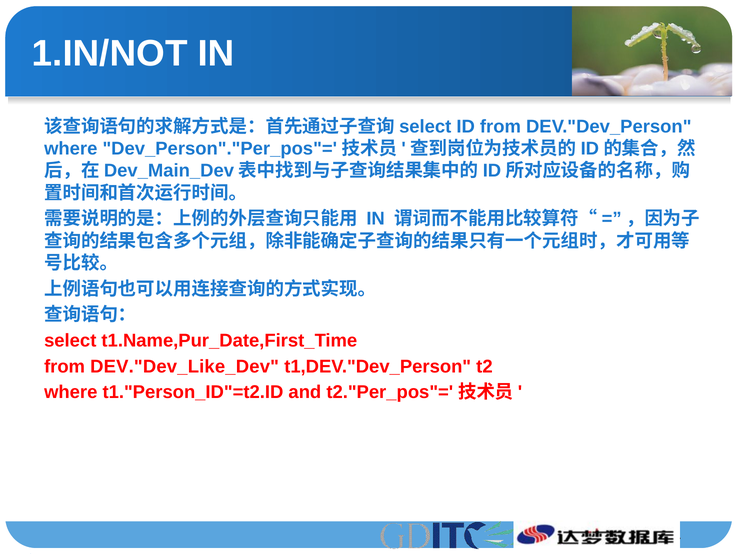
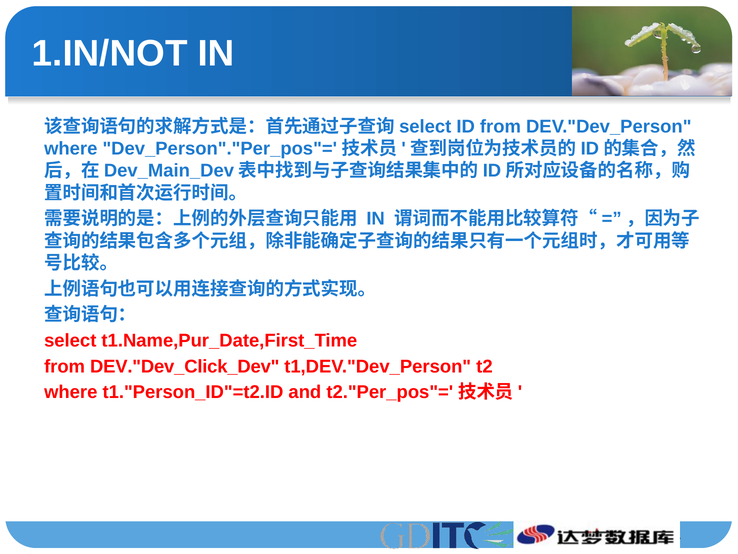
DEV."Dev_Like_Dev: DEV."Dev_Like_Dev -> DEV."Dev_Click_Dev (185, 366)
